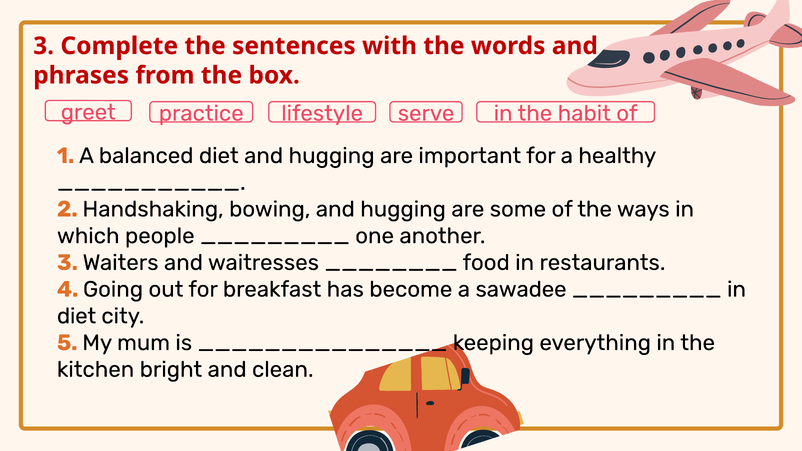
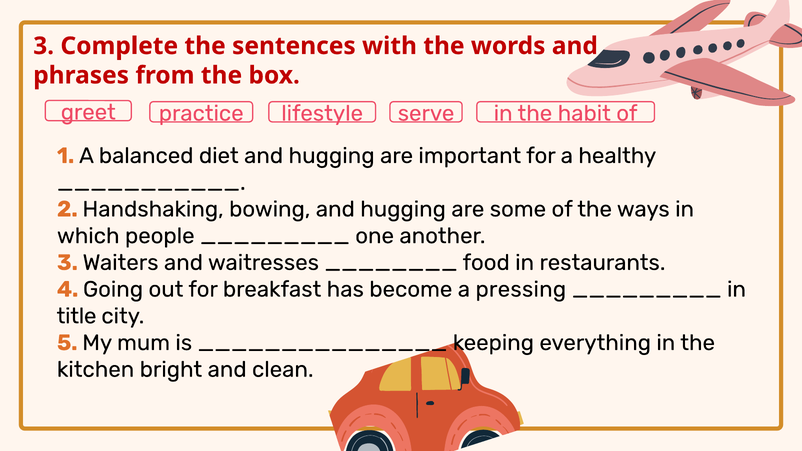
sawadee: sawadee -> pressing (521, 289)
diet: diet -> title (77, 316)
